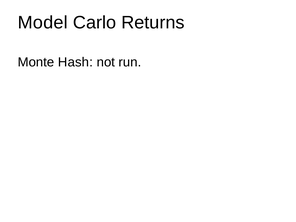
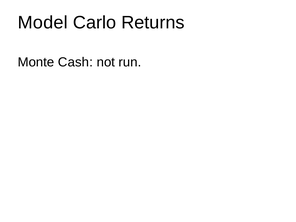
Hash: Hash -> Cash (75, 62)
